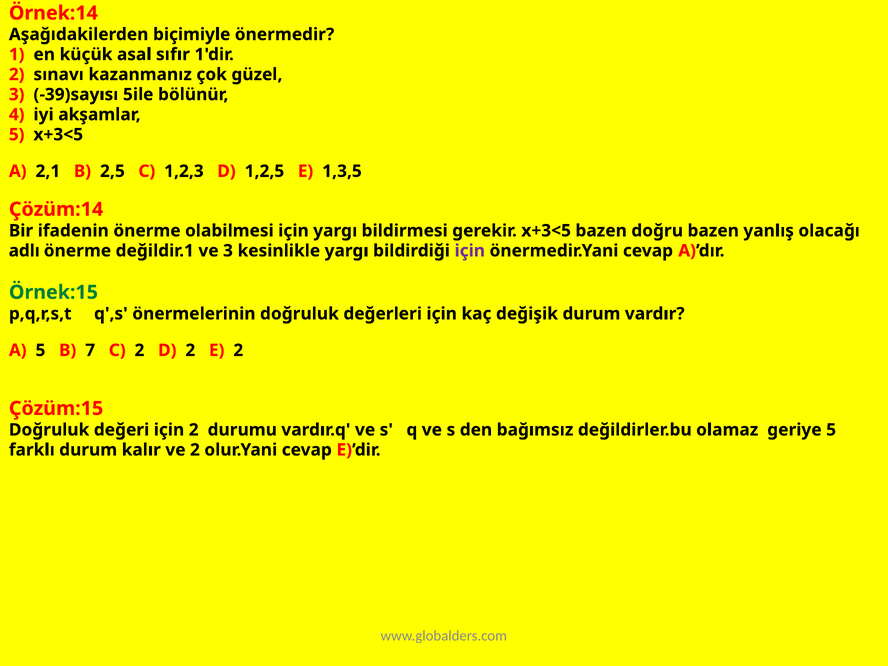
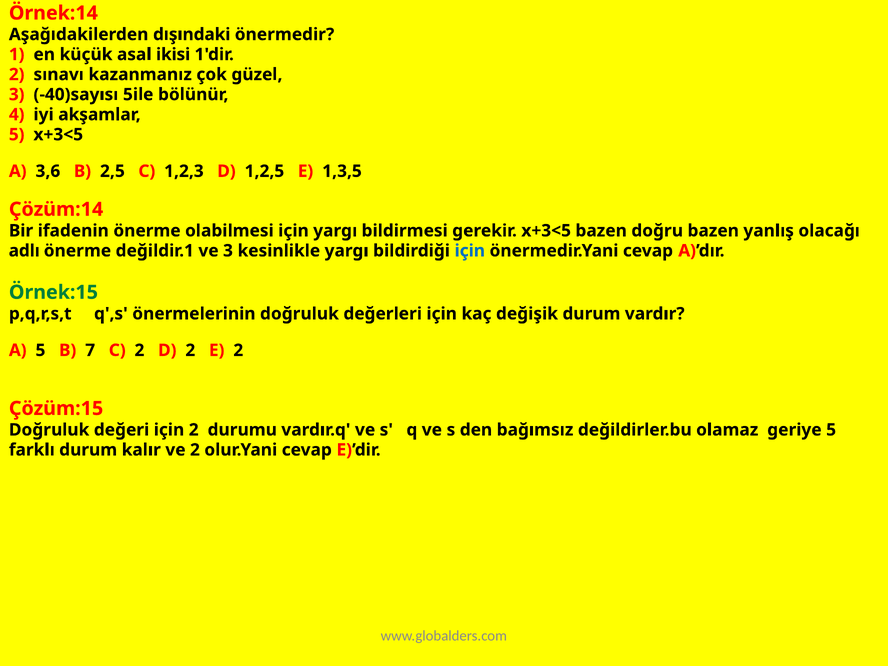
biçimiyle: biçimiyle -> dışındaki (192, 34)
sıfır: sıfır -> ikisi (173, 54)
-39)sayısı: -39)sayısı -> -40)sayısı (76, 95)
2,1: 2,1 -> 3,6 (48, 171)
için colour: purple -> blue (470, 251)
